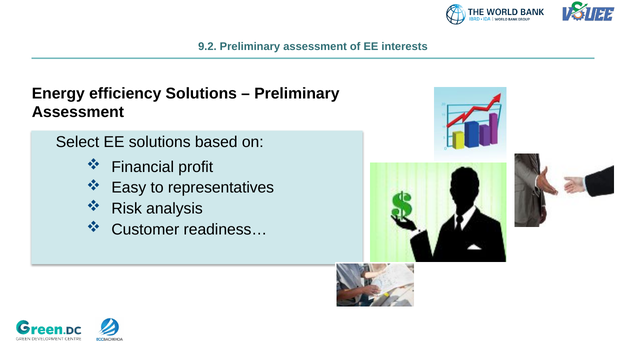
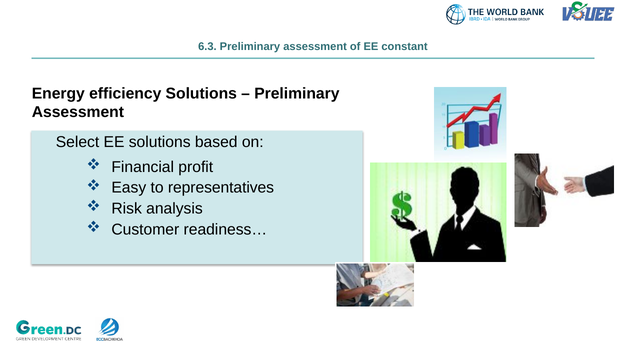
9.2: 9.2 -> 6.3 (207, 47)
interests: interests -> constant (405, 47)
